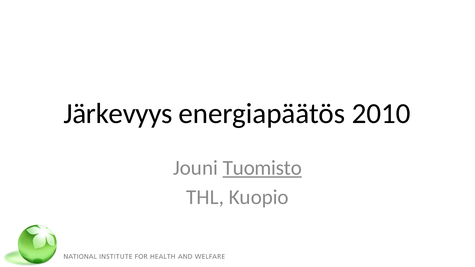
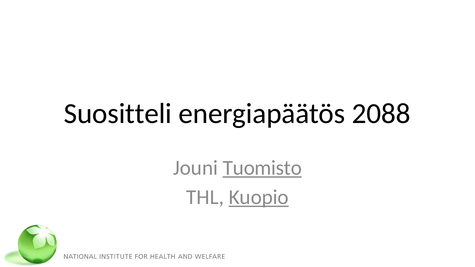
Järkevyys: Järkevyys -> Suositteli (118, 114)
2010: 2010 -> 2088 (381, 114)
Kuopio underline: none -> present (259, 197)
